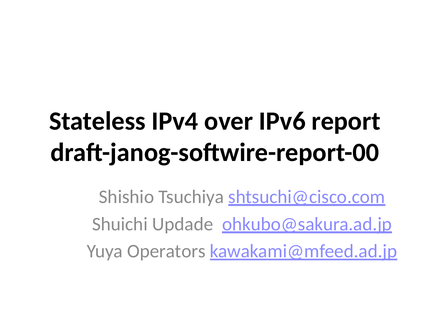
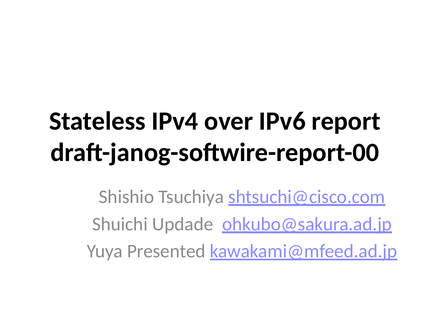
Operators: Operators -> Presented (166, 251)
